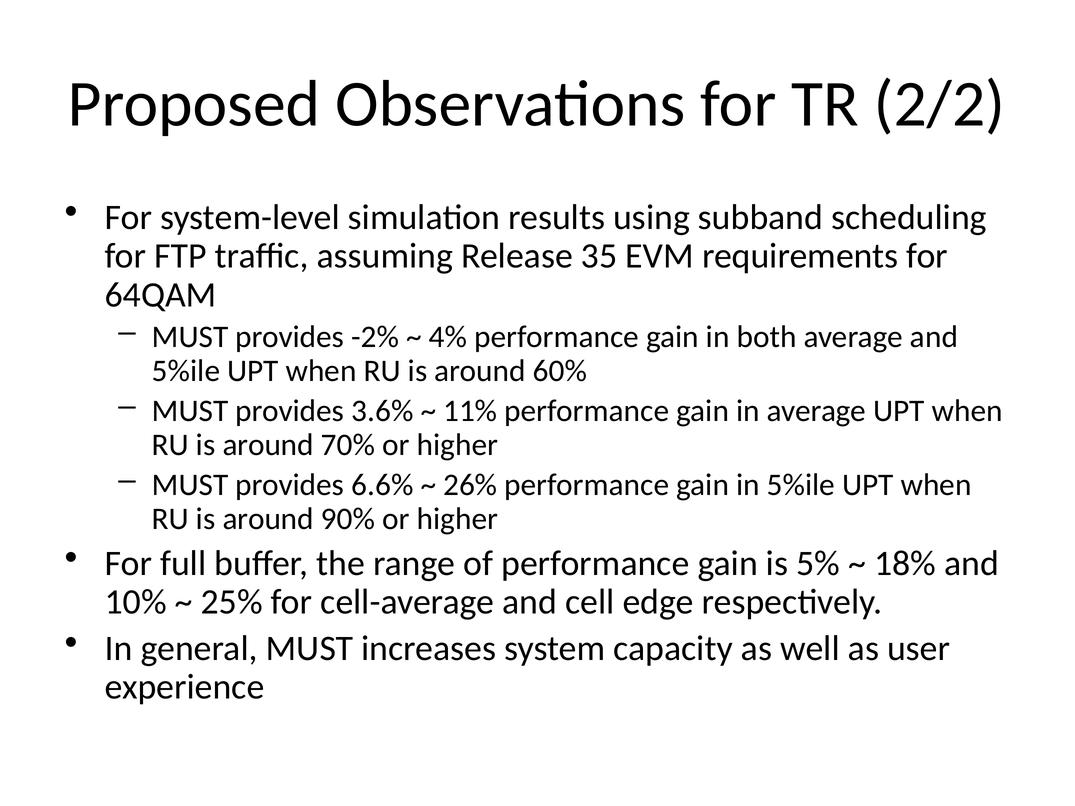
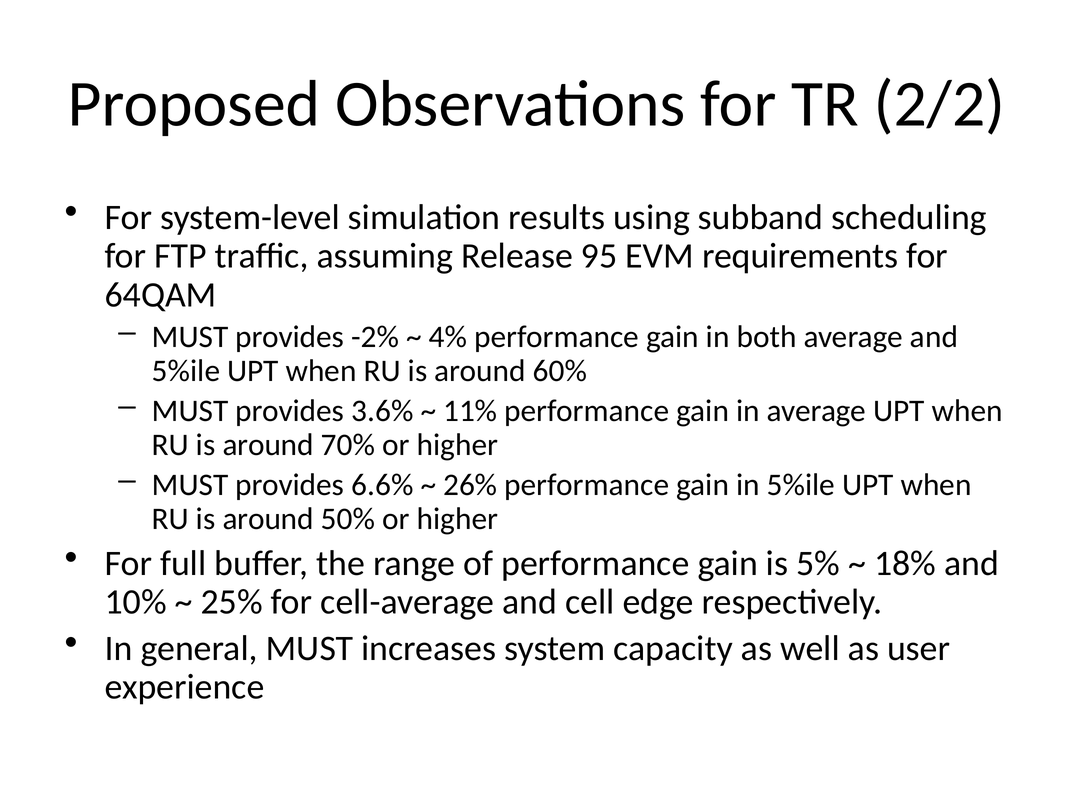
35: 35 -> 95 (599, 256)
90%: 90% -> 50% (348, 519)
